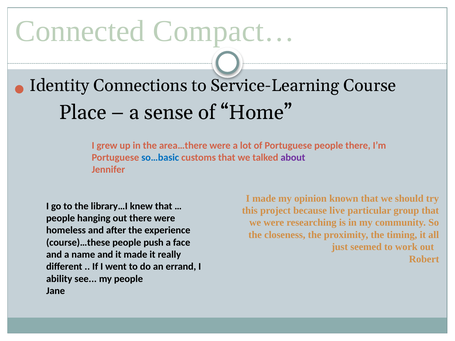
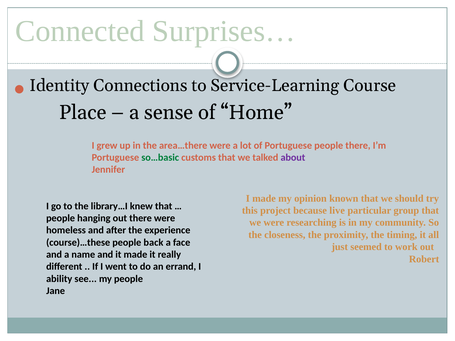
Compact…: Compact… -> Surprises… (224, 31)
so…basic colour: blue -> green (160, 158)
push: push -> back (153, 243)
